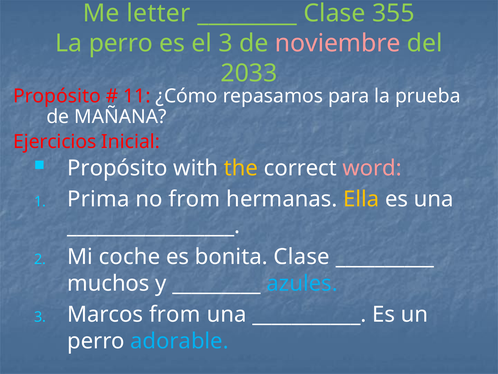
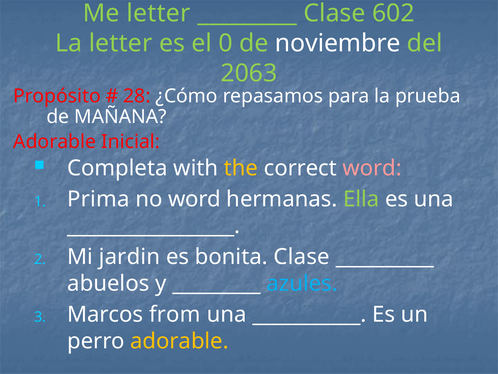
355: 355 -> 602 (393, 13)
La perro: perro -> letter (121, 43)
el 3: 3 -> 0 (226, 43)
noviembre colour: pink -> white (338, 43)
2033: 2033 -> 2063 (249, 73)
11: 11 -> 28 (137, 96)
Ejercicios: Ejercicios -> Adorable (55, 142)
Propósito: Propósito -> Completa (117, 168)
no from: from -> word (195, 199)
Ella colour: yellow -> light green (361, 199)
coche: coche -> jardin (129, 257)
muchos: muchos -> abuelos (108, 283)
adorable colour: light blue -> yellow (179, 341)
